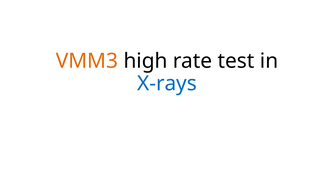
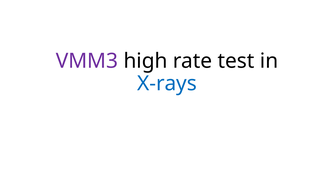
VMM3 colour: orange -> purple (87, 61)
